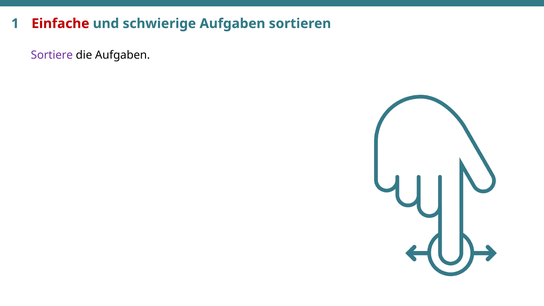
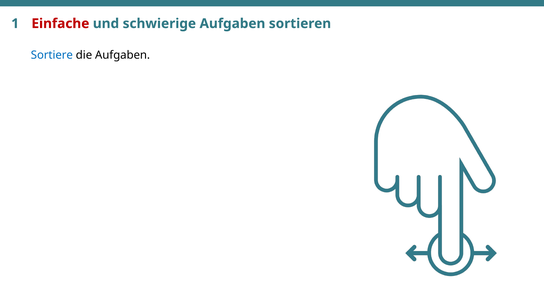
Sortiere colour: purple -> blue (52, 55)
